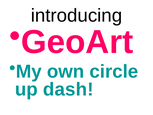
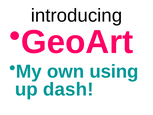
circle: circle -> using (114, 71)
